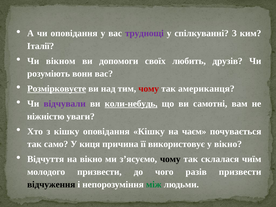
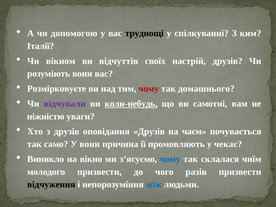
чи оповідання: оповідання -> допомогою (74, 33)
труднощі colour: purple -> black (144, 33)
допомоги: допомоги -> відчуттів (119, 61)
любить: любить -> настрій (189, 61)
Розмірковуєте underline: present -> none (57, 89)
американця: американця -> домашнього (206, 89)
з кішку: кішку -> друзів (67, 131)
оповідання Кішку: Кішку -> Друзів (149, 131)
У киця: киця -> вони (90, 144)
використовує: використовує -> промовляють (176, 144)
у вікно: вікно -> чекає (228, 144)
Відчуття: Відчуття -> Виникло (46, 159)
чому colour: black -> blue (170, 159)
між colour: green -> blue (154, 184)
